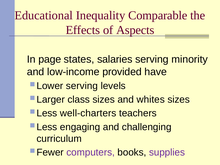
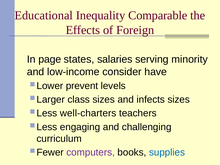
Aspects: Aspects -> Foreign (135, 30)
provided: provided -> consider (122, 72)
serving: serving -> prevent (82, 86)
whites: whites -> infects (151, 100)
supplies colour: purple -> blue (167, 152)
